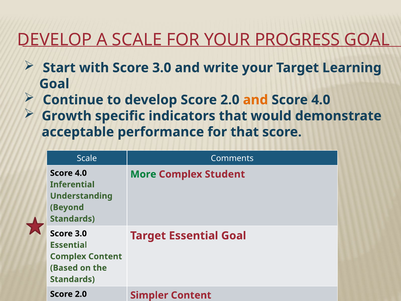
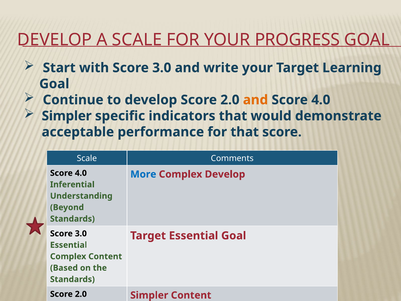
Growth: Growth -> Simpler (67, 116)
More colour: green -> blue (143, 174)
Complex Student: Student -> Develop (225, 174)
